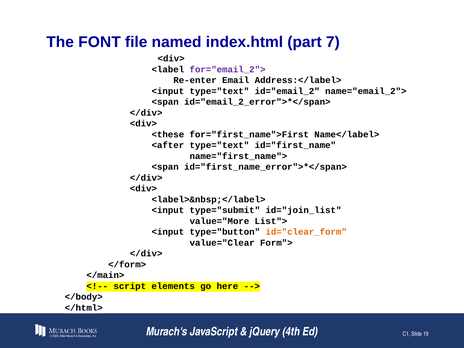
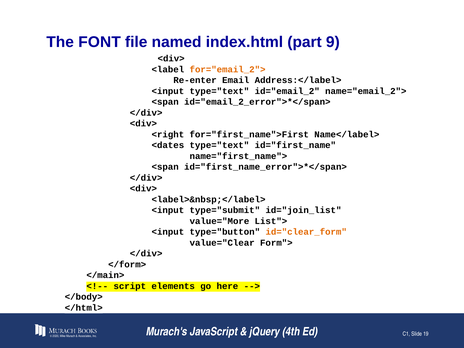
7: 7 -> 9 (333, 42)
for="email_2"> colour: purple -> orange (228, 69)
<these: <these -> <right (168, 134)
<after: <after -> <dates (168, 145)
